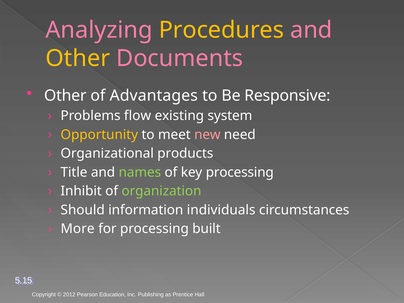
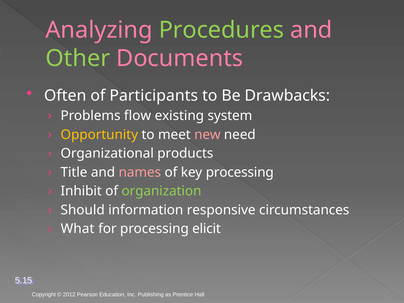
Procedures colour: yellow -> light green (221, 30)
Other colour: yellow -> light green (78, 58)
Other: Other -> Often (65, 96)
Advantages: Advantages -> Participants (154, 96)
Responsive: Responsive -> Drawbacks (287, 96)
names colour: light green -> pink (140, 172)
individuals: individuals -> responsive (221, 210)
More: More -> What (78, 229)
built: built -> elicit (207, 229)
